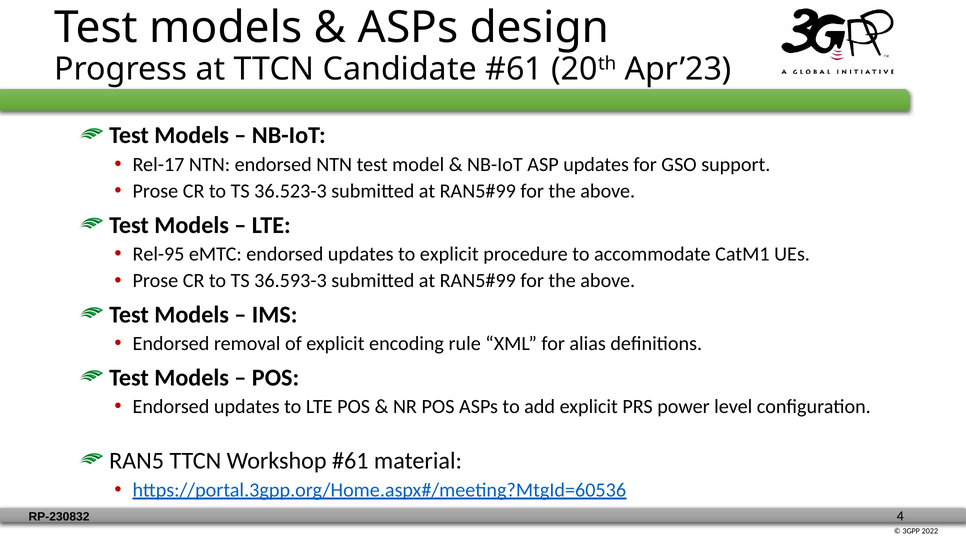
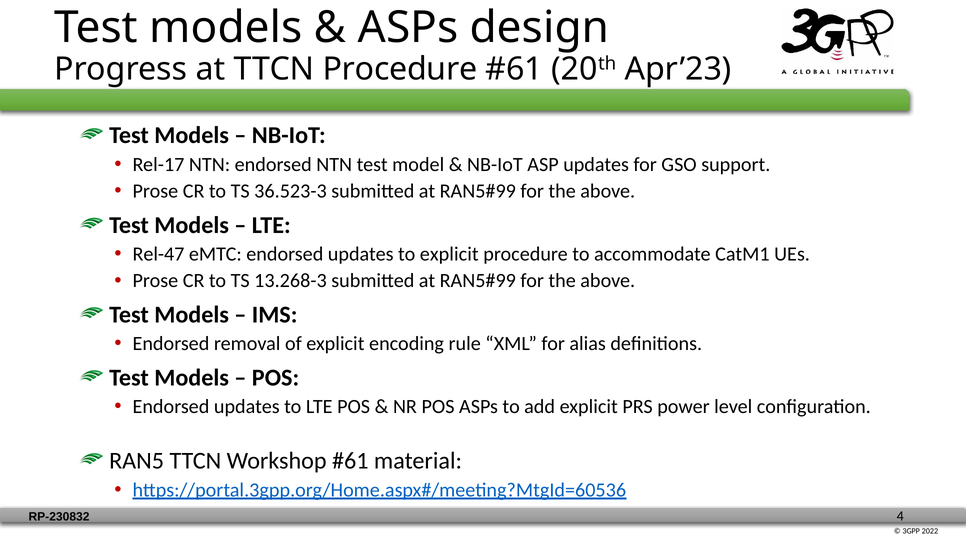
TTCN Candidate: Candidate -> Procedure (400, 69)
Rel-95: Rel-95 -> Rel-47 (158, 254)
36.593-3: 36.593-3 -> 13.268-3 (290, 281)
